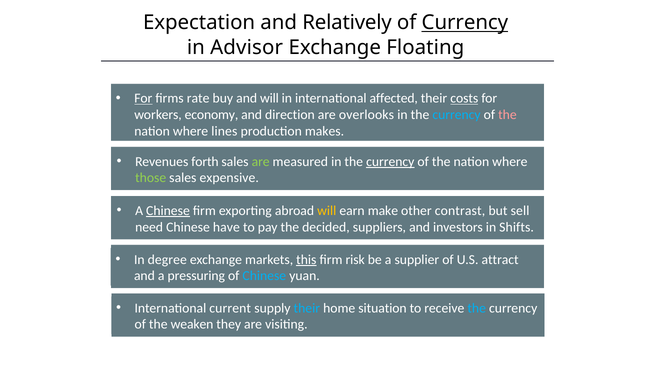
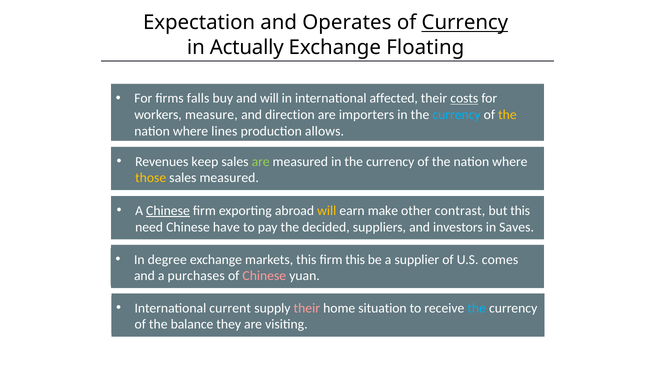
Relatively: Relatively -> Operates (347, 23)
Advisor: Advisor -> Actually (247, 47)
For underline: present -> none (143, 99)
rate: rate -> falls (198, 99)
economy: economy -> measure (211, 115)
overlooks: overlooks -> importers (367, 115)
the colour: pink -> yellow (507, 115)
makes: makes -> allows (324, 131)
forth: forth -> keep (205, 162)
currency underline: present -> none (390, 162)
those colour: light green -> yellow (151, 178)
sales expensive: expensive -> measured (229, 178)
but sell: sell -> this (520, 211)
Shifts: Shifts -> Saves (517, 227)
this underline: present -> none (306, 260)
firm risk: risk -> this (355, 260)
attract: attract -> comes (500, 260)
pressuring: pressuring -> purchases (196, 276)
Chinese colour: light blue -> pink (264, 276)
their colour: light blue -> pink (307, 308)
weaken: weaken -> balance (192, 325)
